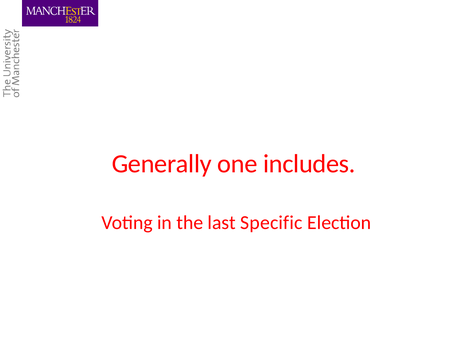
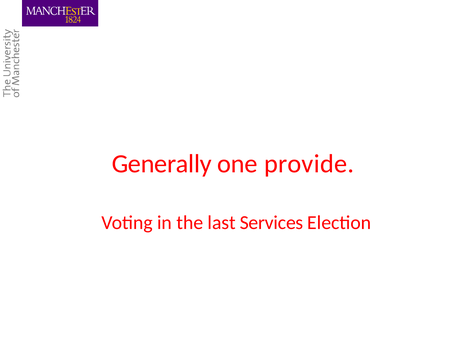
includes: includes -> provide (309, 164)
Specific: Specific -> Services (272, 222)
